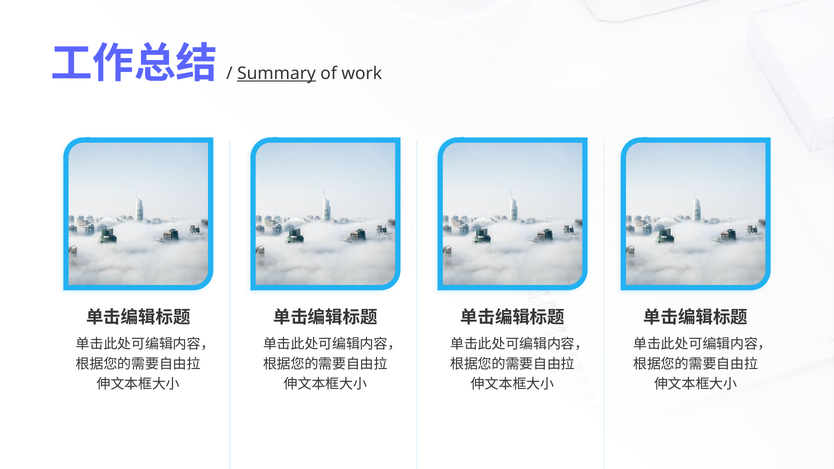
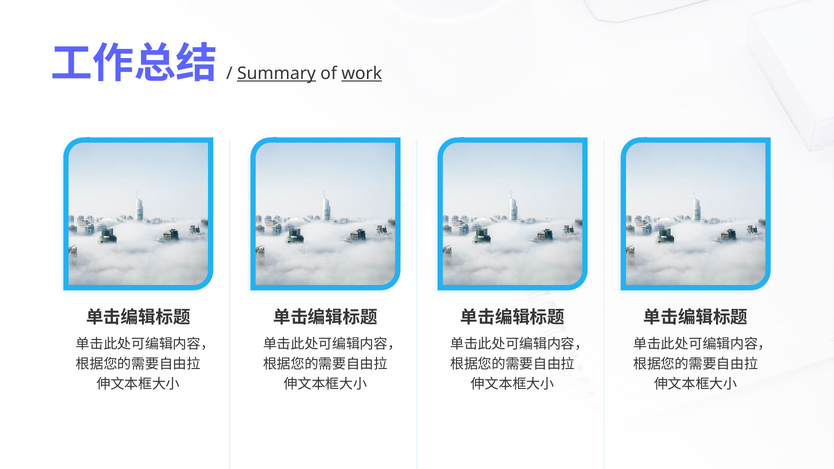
work underline: none -> present (362, 73)
